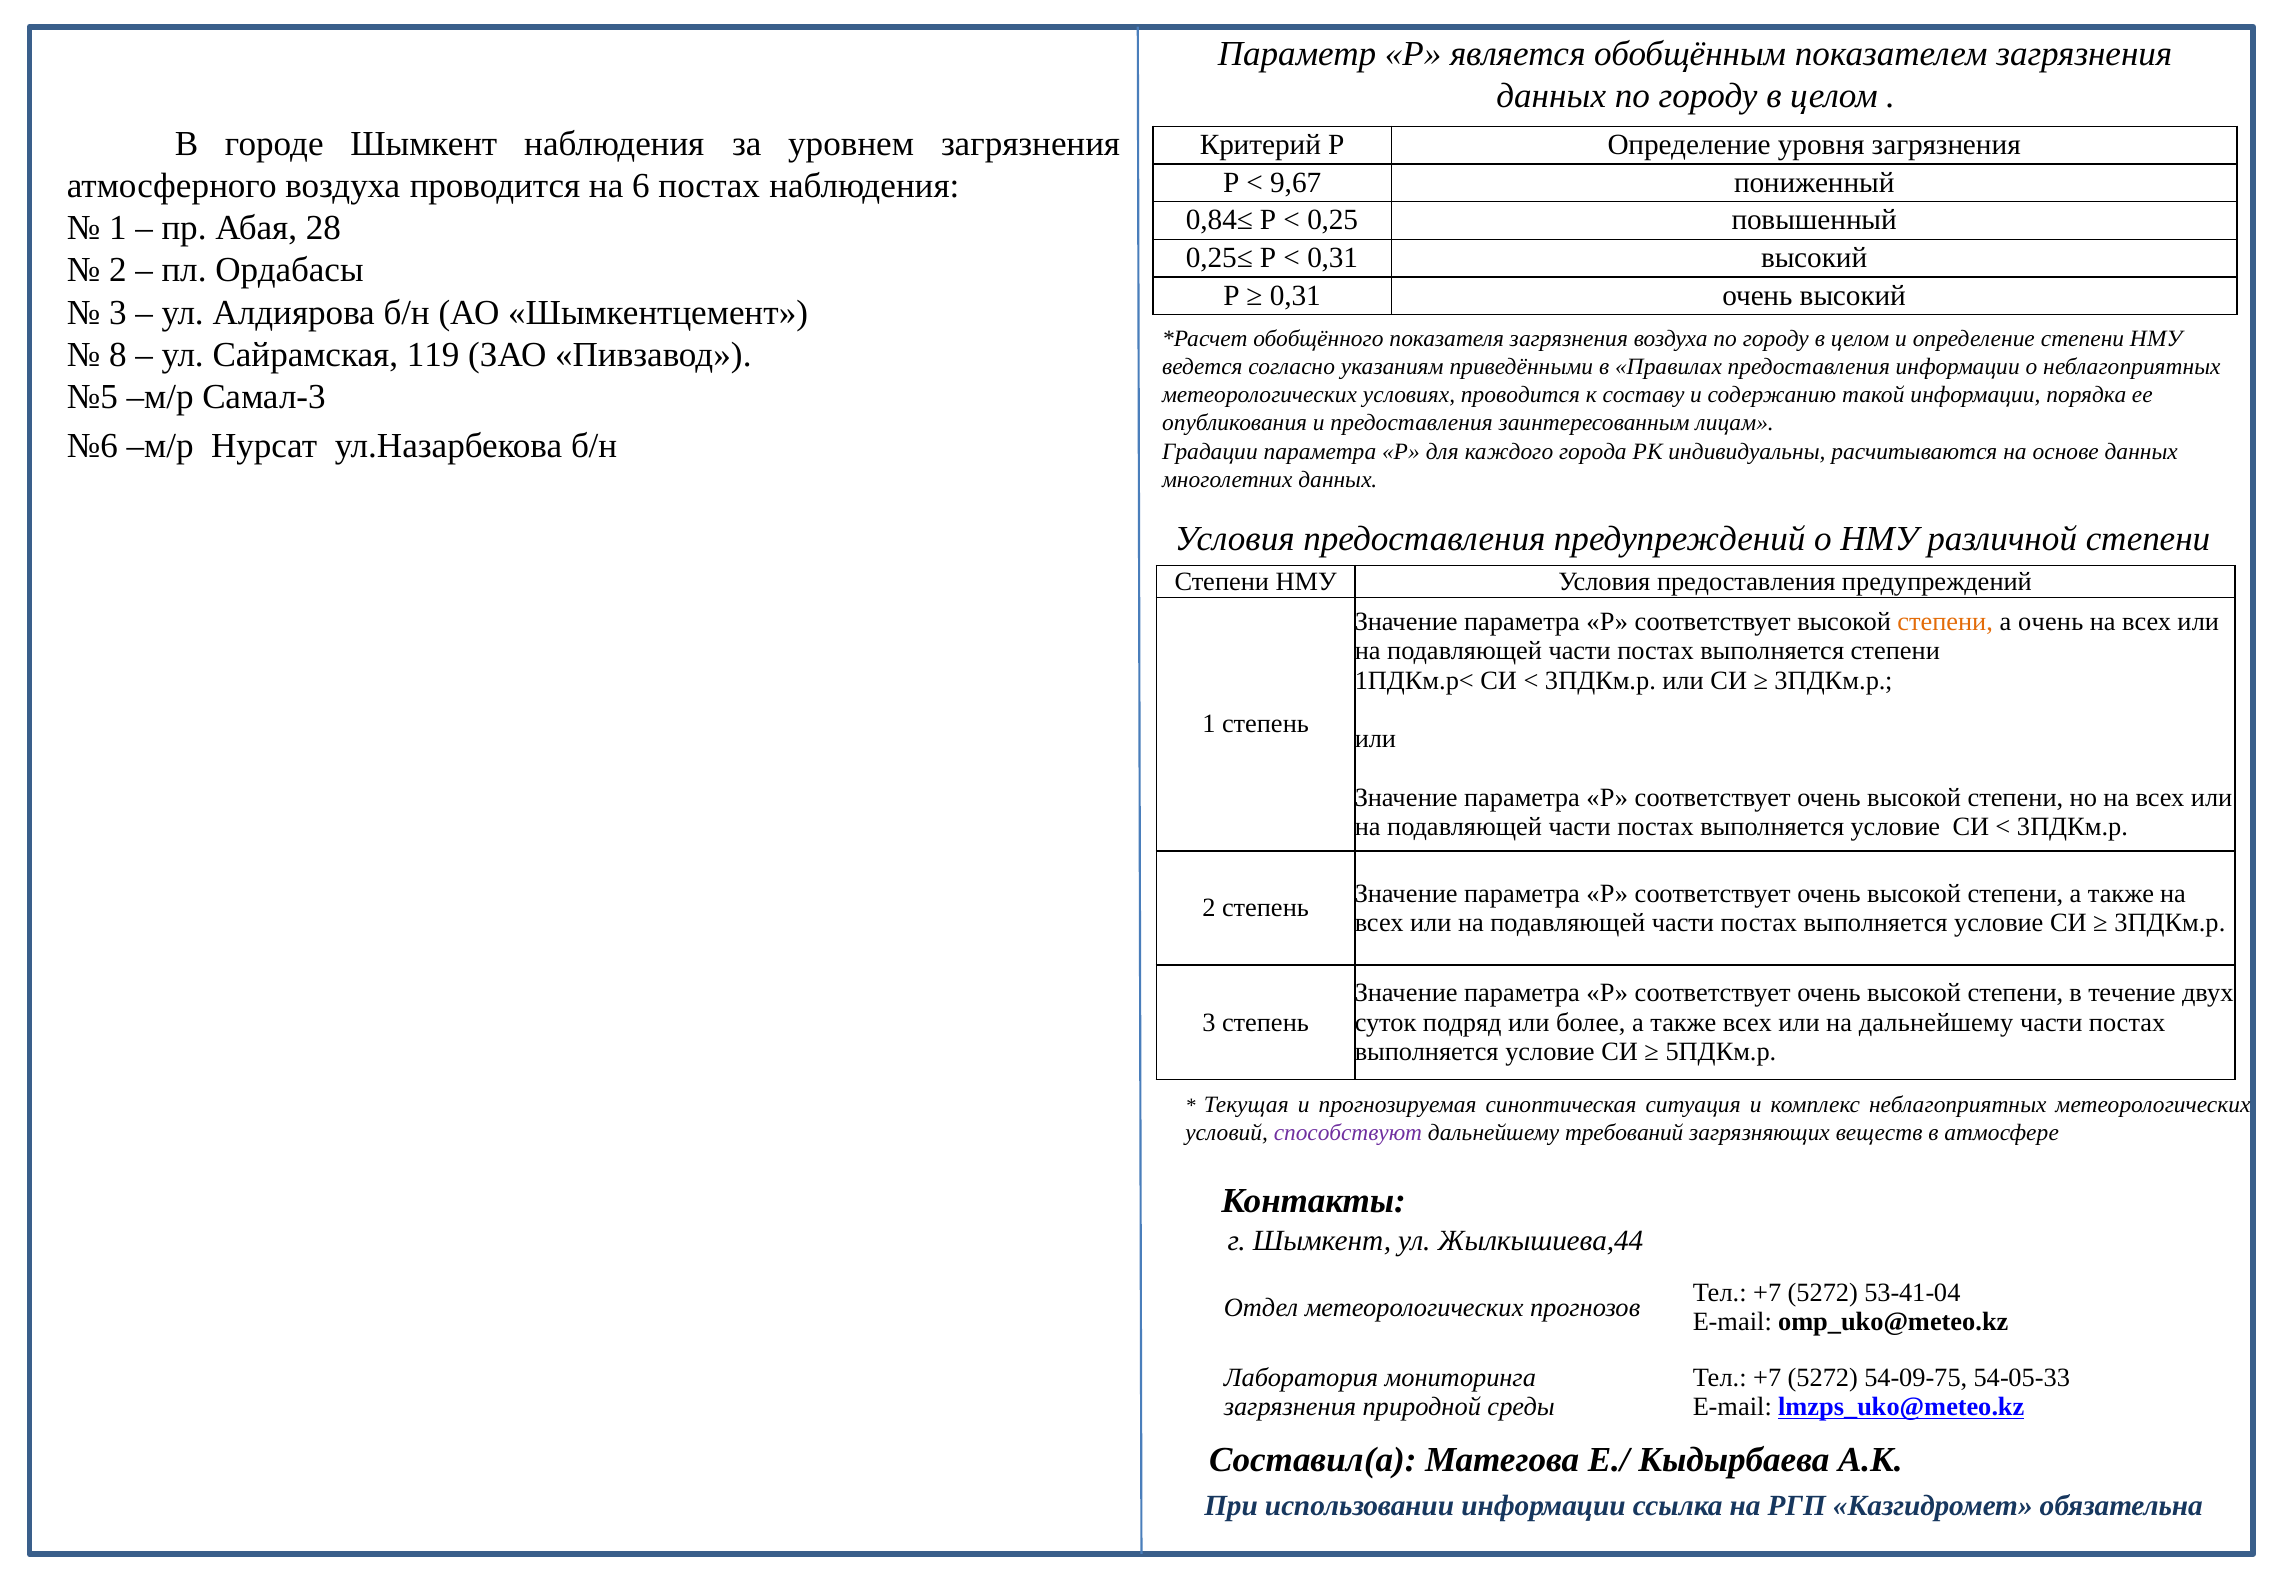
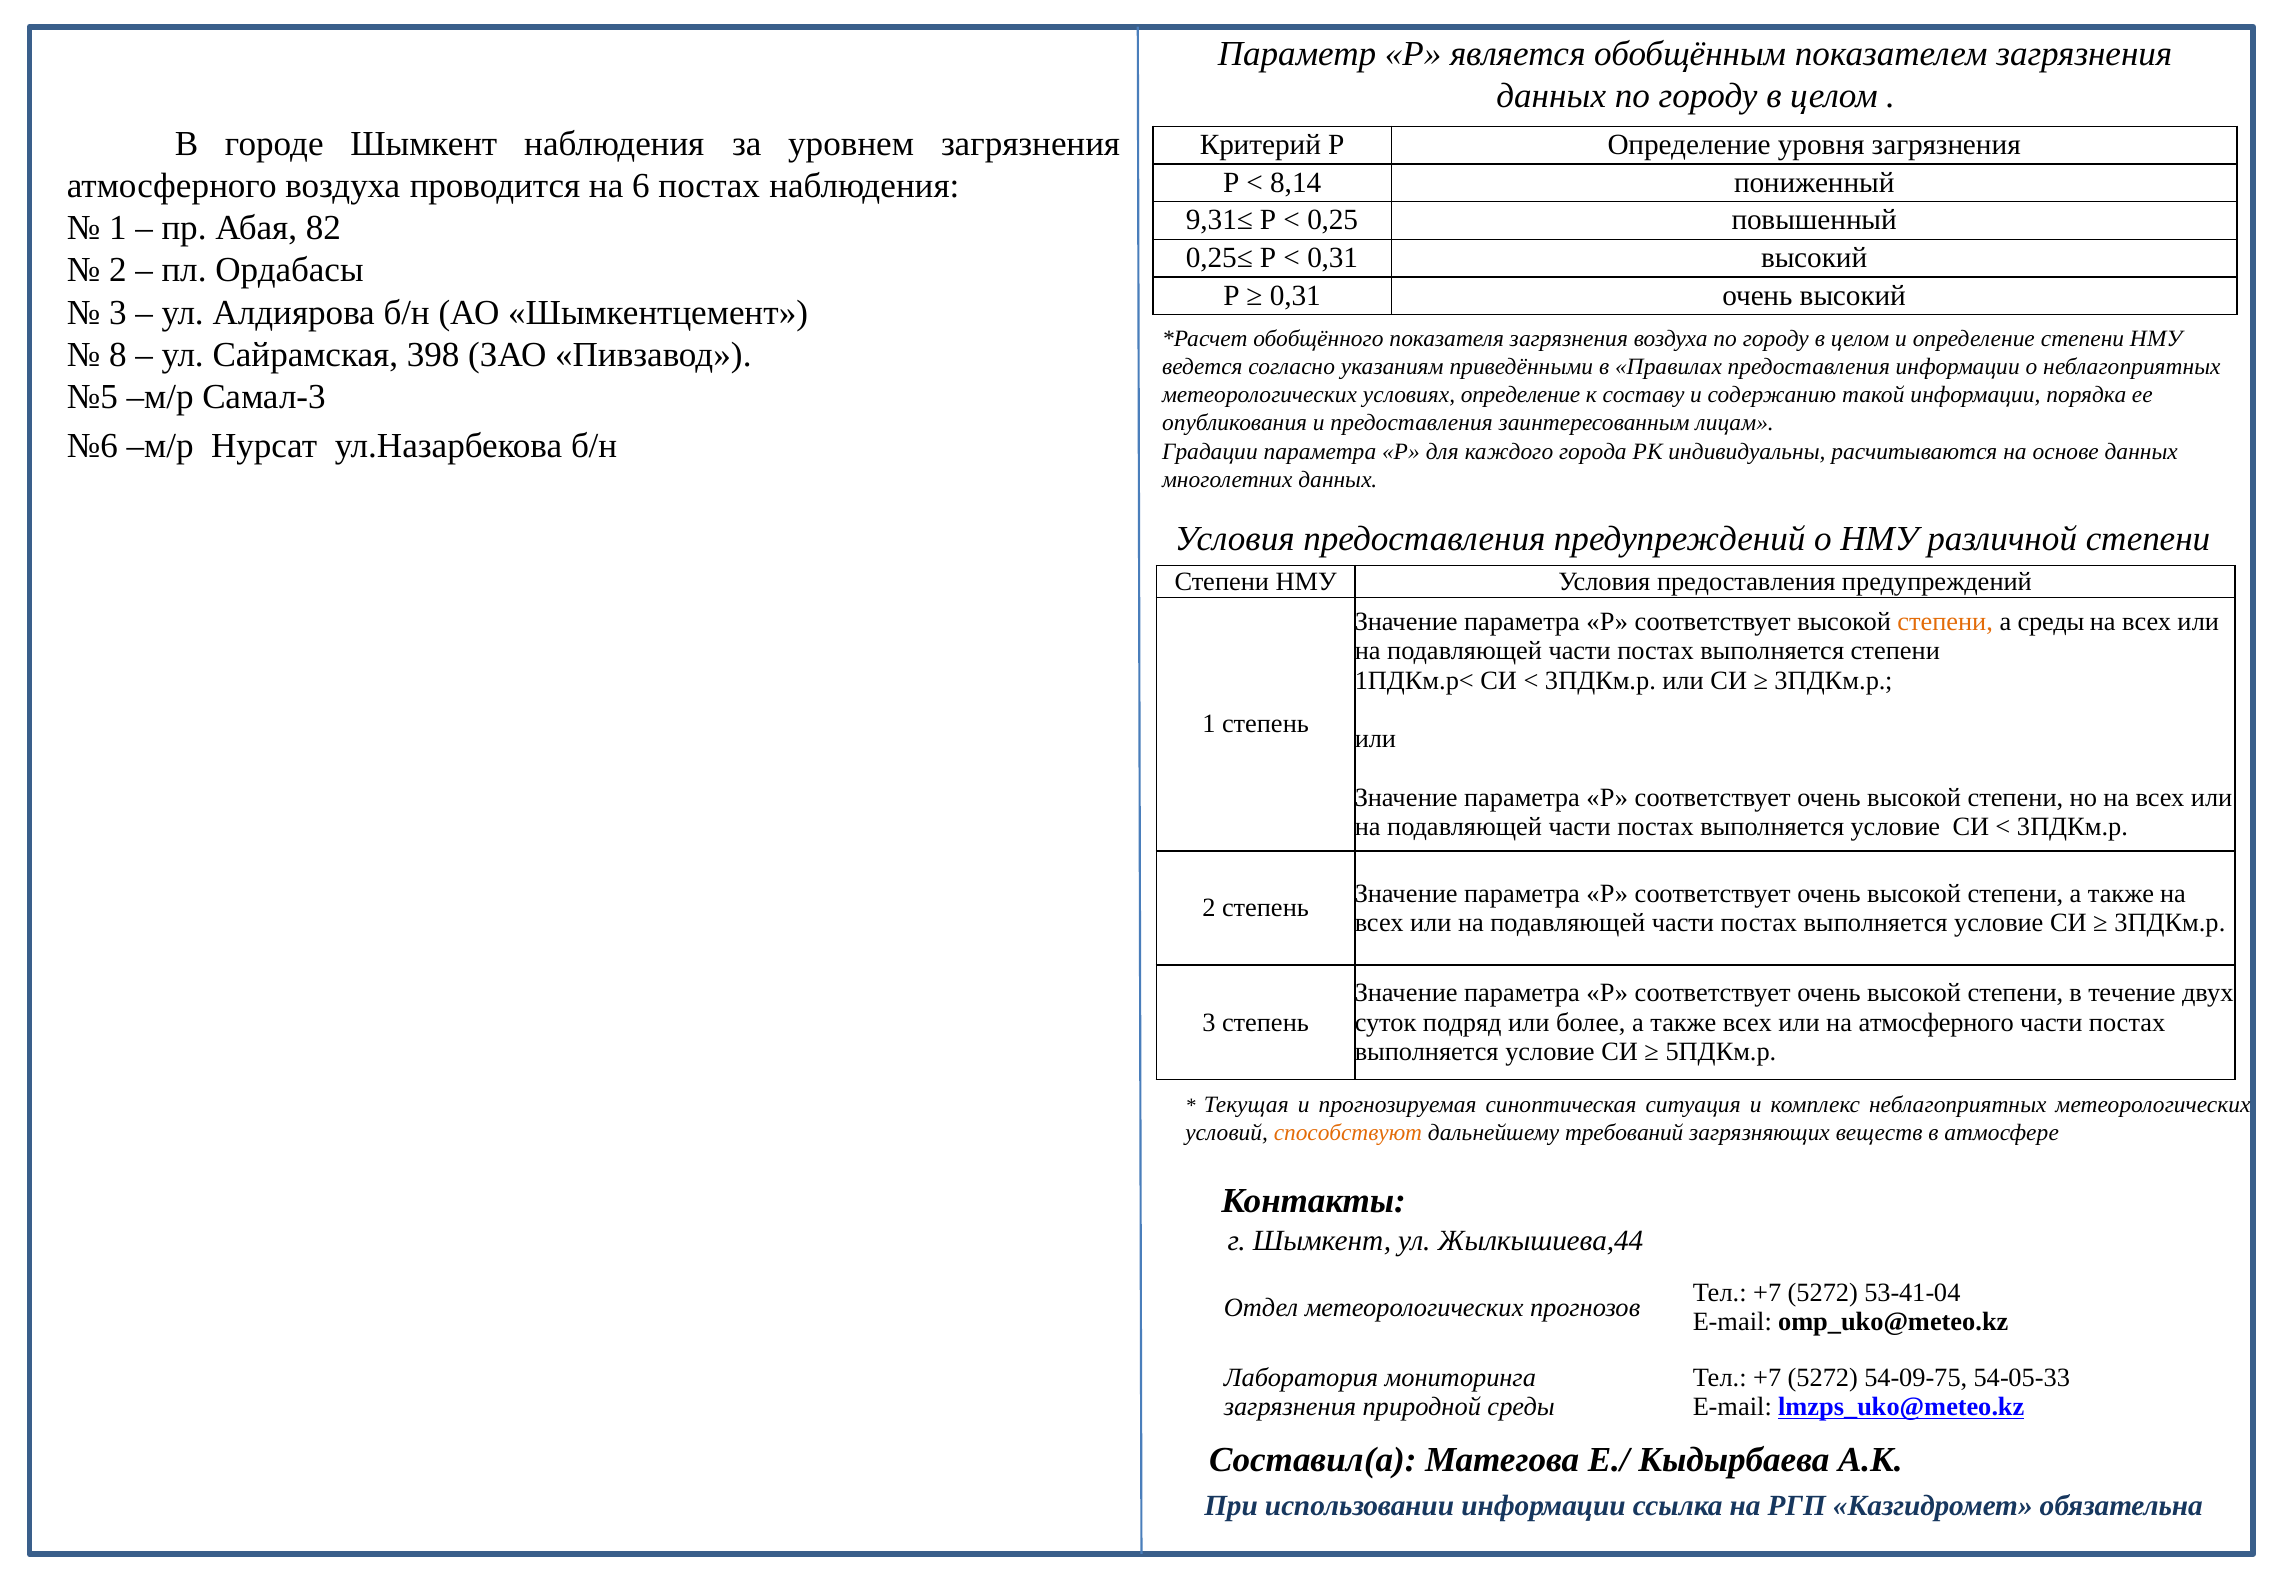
9,67: 9,67 -> 8,14 (1296, 183)
0,84≤: 0,84≤ -> 9,31≤ (1219, 220)
28: 28 -> 82 (323, 228)
119: 119 -> 398 (433, 354)
условиях проводится: проводится -> определение (1521, 395)
а очень: очень -> среды (2051, 622)
на дальнейшему: дальнейшему -> атмосферного (1936, 1022)
способствуют colour: purple -> orange (1348, 1132)
